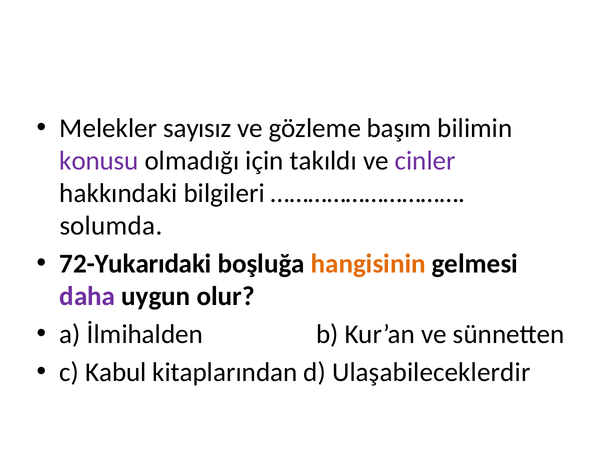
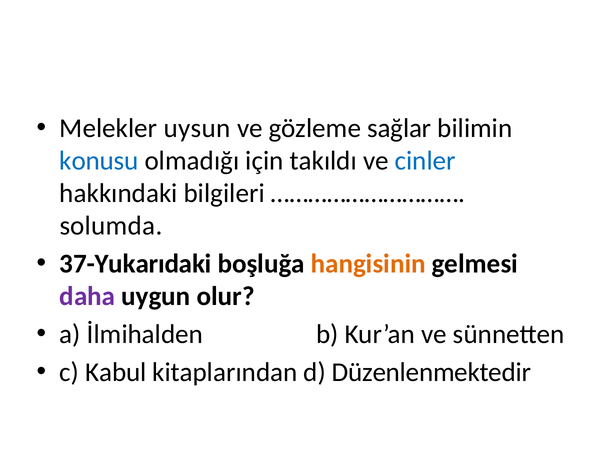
sayısız: sayısız -> uysun (197, 128)
başım: başım -> sağlar (399, 128)
konusu colour: purple -> blue (99, 161)
cinler colour: purple -> blue (425, 161)
72-Yukarıdaki: 72-Yukarıdaki -> 37-Yukarıdaki (136, 264)
Ulaşabileceklerdir: Ulaşabileceklerdir -> Düzenlenmektedir (431, 372)
